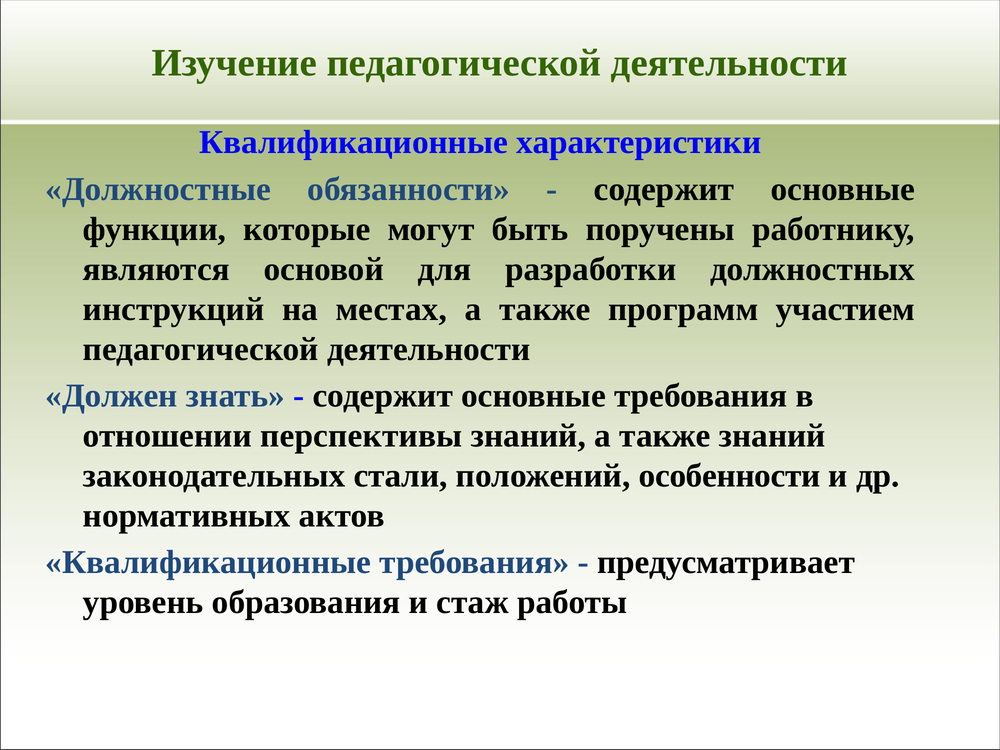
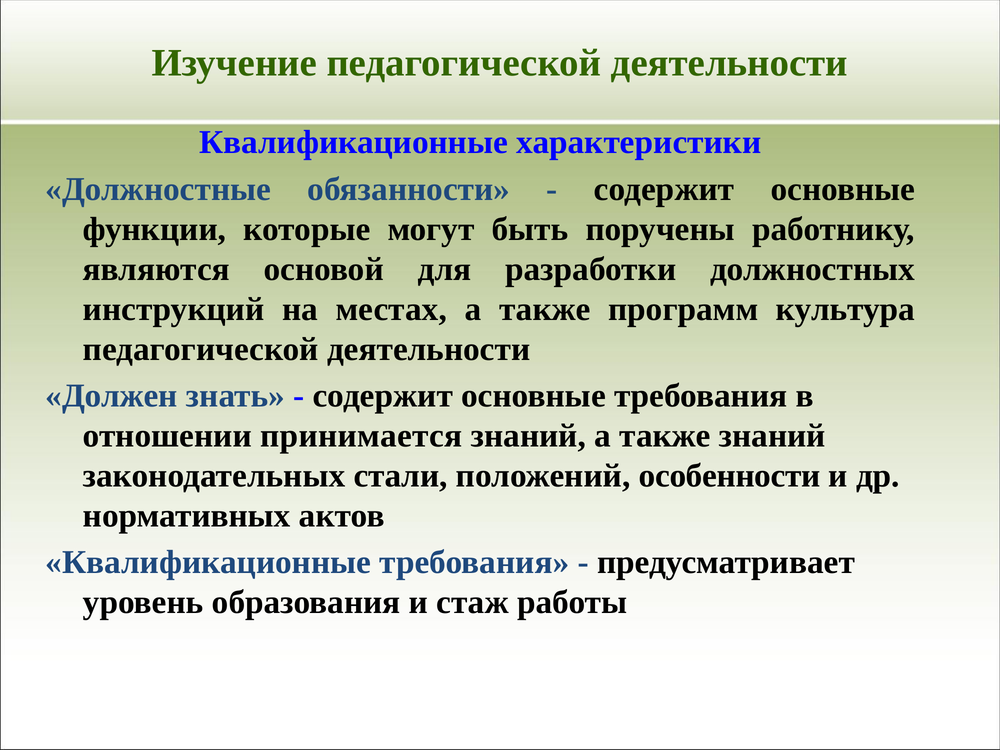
участием: участием -> культура (845, 309)
перспективы: перспективы -> принимается (361, 436)
